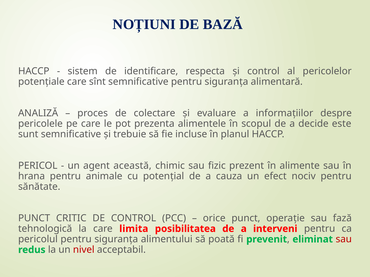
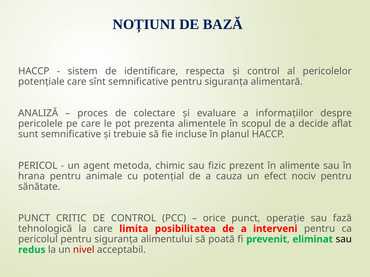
este: este -> aflat (342, 124)
această: această -> metoda (132, 166)
sau colour: red -> black (344, 240)
